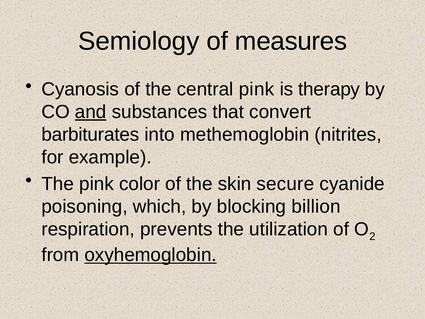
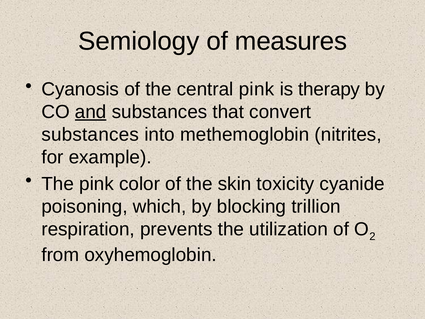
barbiturates: barbiturates -> substances (90, 135)
secure: secure -> toxicity (286, 184)
billion: billion -> trillion (316, 206)
oxyhemoglobin underline: present -> none (151, 255)
